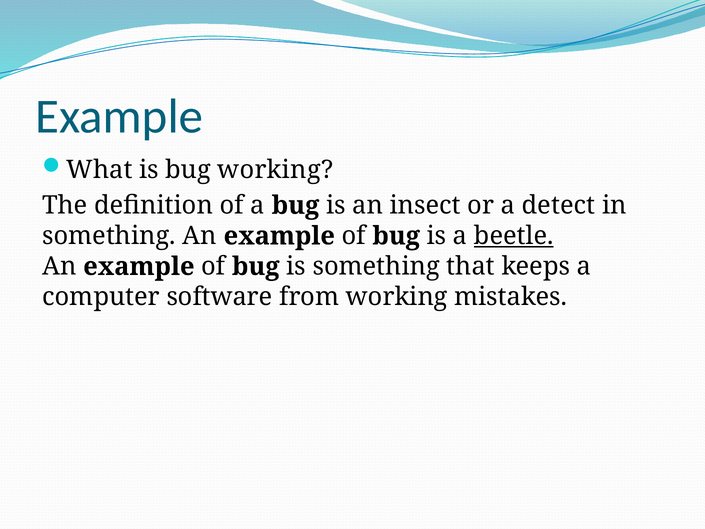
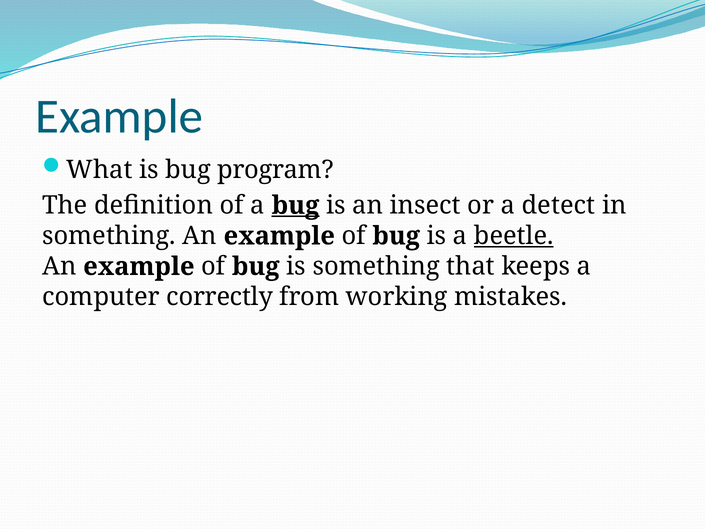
bug working: working -> program (276, 170)
bug underline: none -> present (296, 205)
software: software -> correctly (220, 297)
